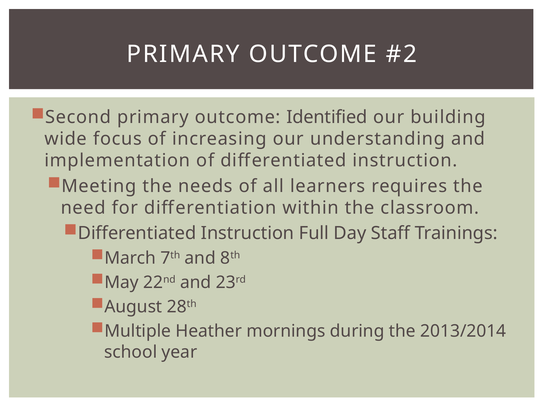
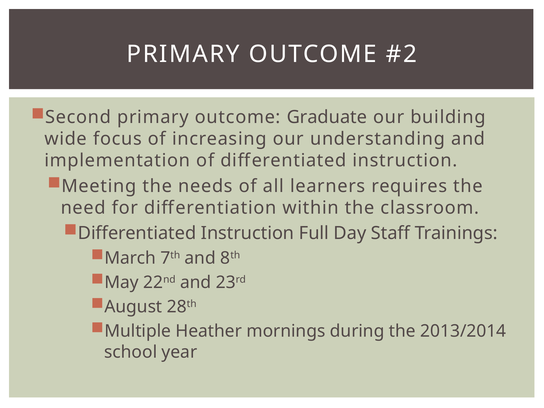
Identified: Identified -> Graduate (327, 117)
